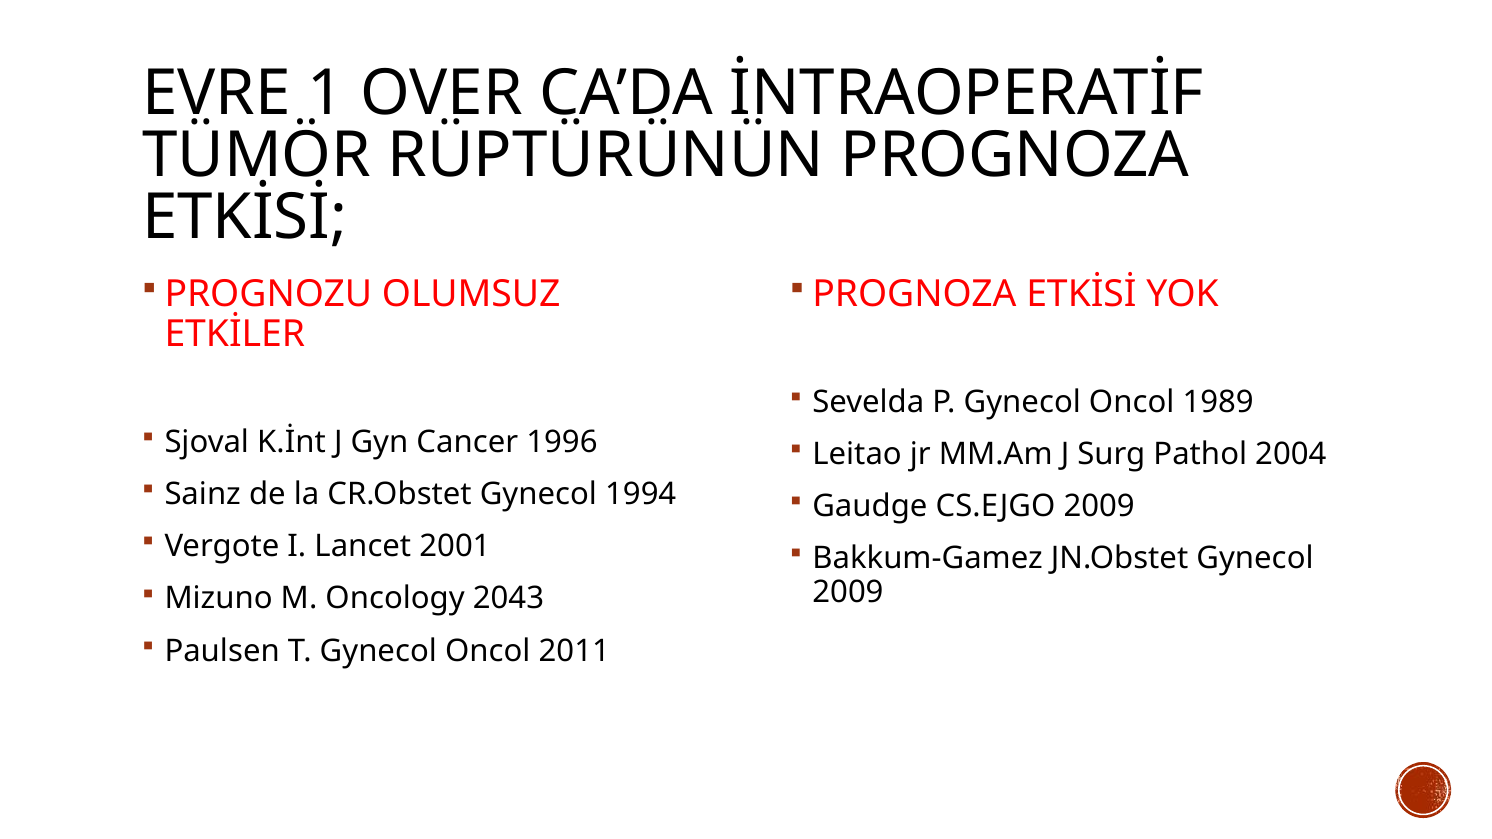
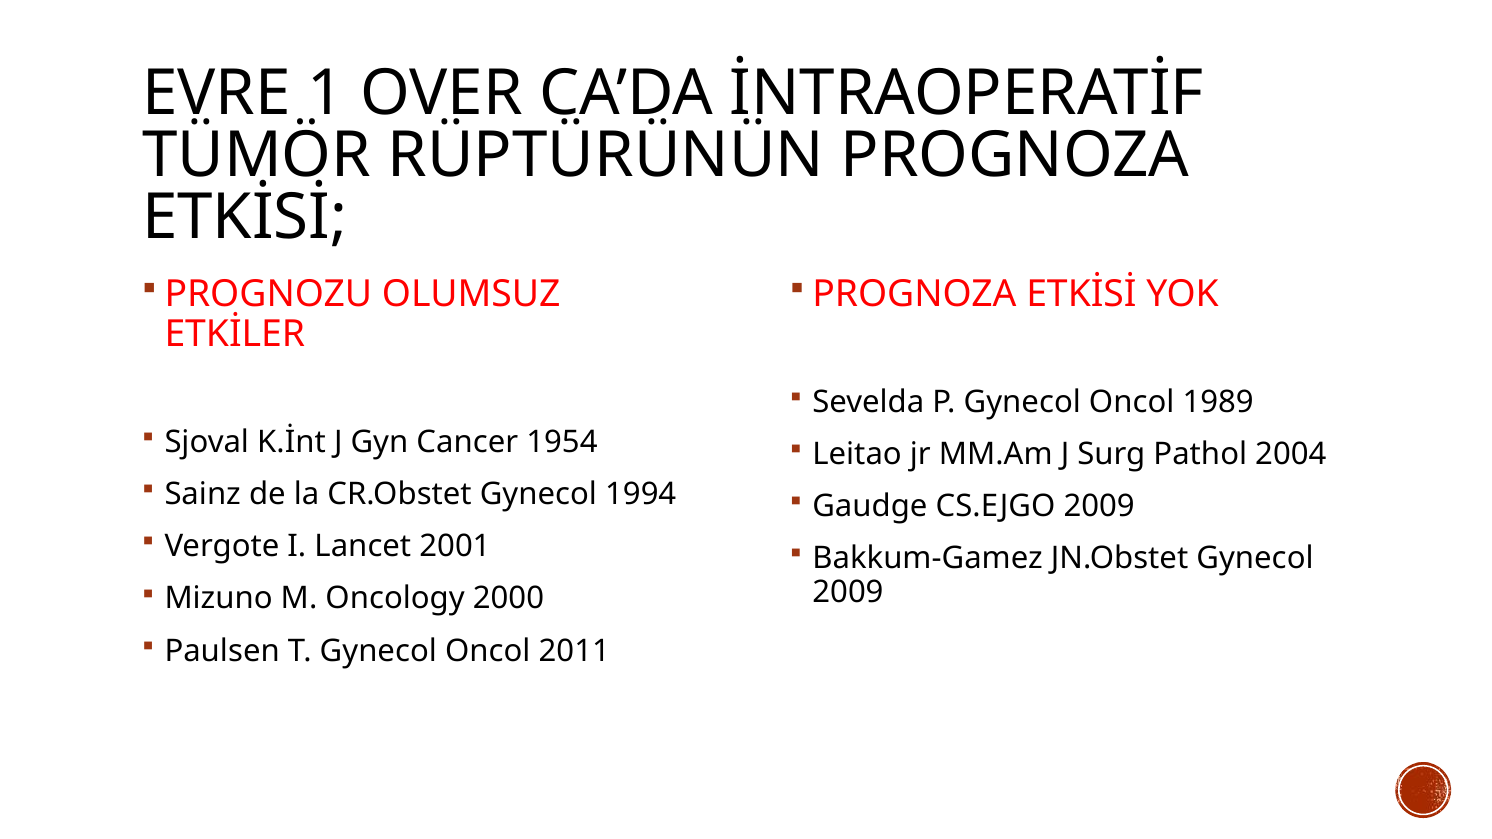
1996: 1996 -> 1954 (562, 442)
2043: 2043 -> 2000 (508, 599)
